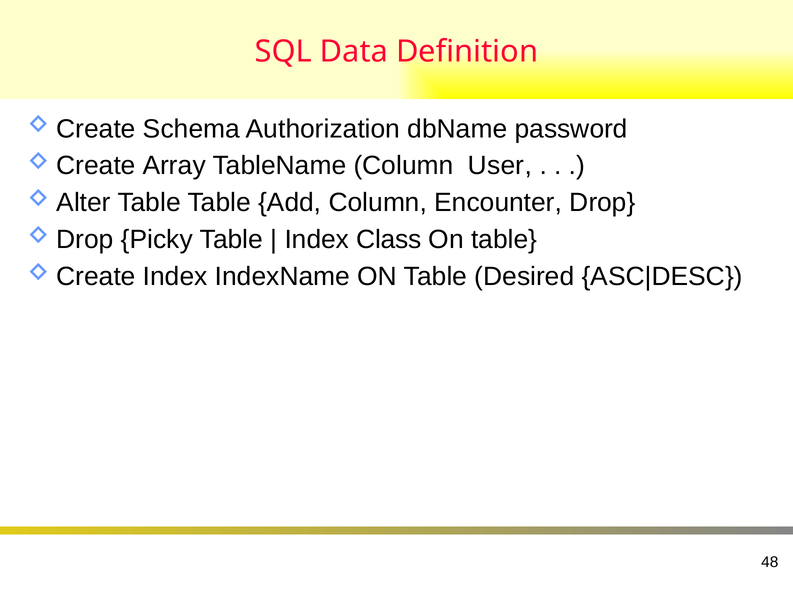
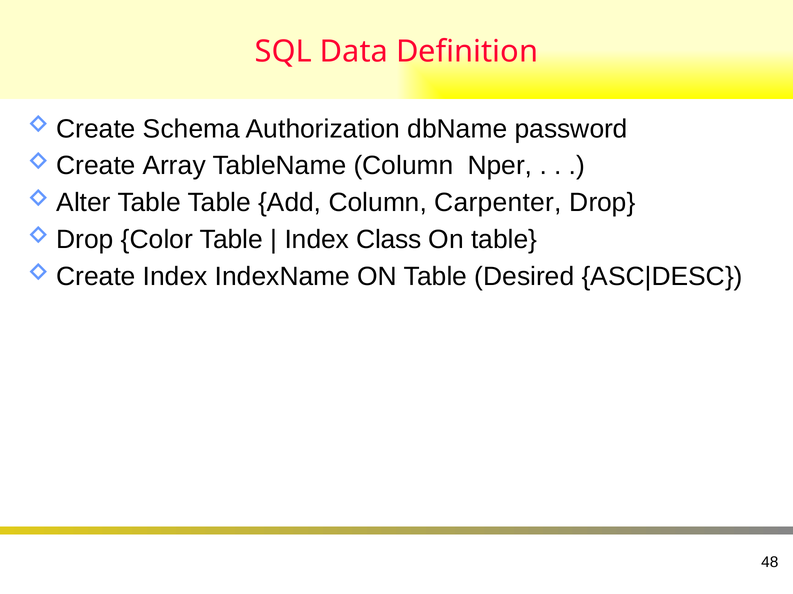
User: User -> Nper (500, 166)
Encounter: Encounter -> Carpenter (498, 203)
Picky: Picky -> Color (157, 240)
